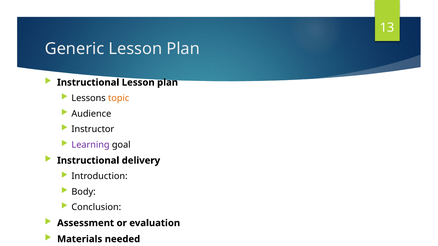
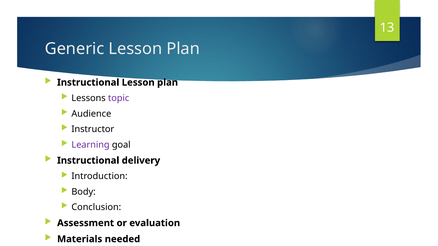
topic colour: orange -> purple (119, 98)
